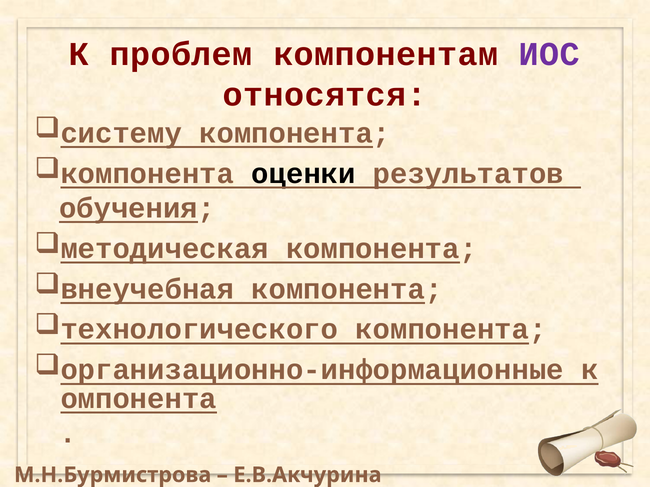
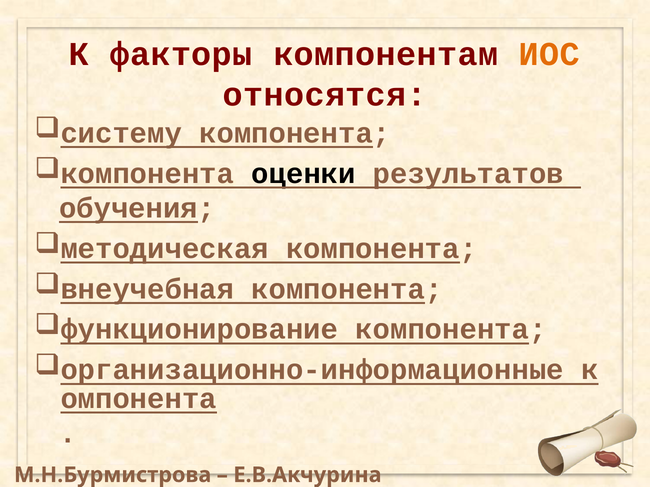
проблем: проблем -> факторы (181, 55)
ИОС colour: purple -> orange (549, 55)
технологического: технологического -> функционирование (199, 330)
